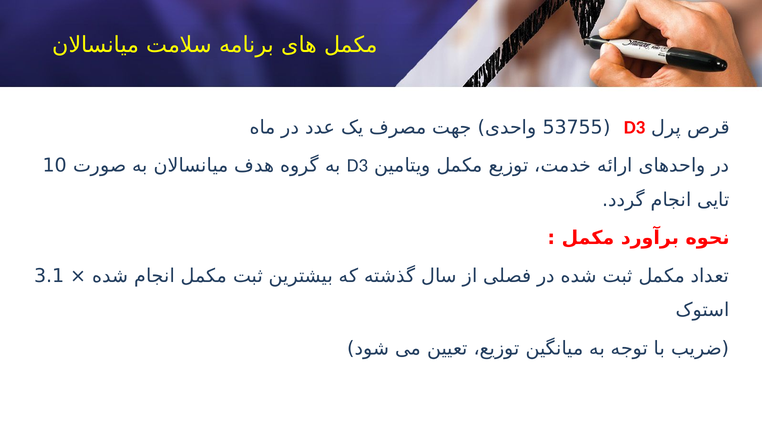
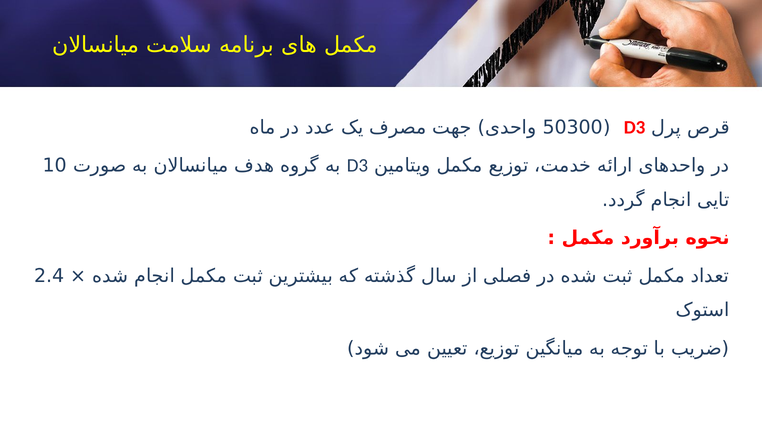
53755: 53755 -> 50300 (573, 128)
3.1: 3.1 -> 2.4 (49, 276)
